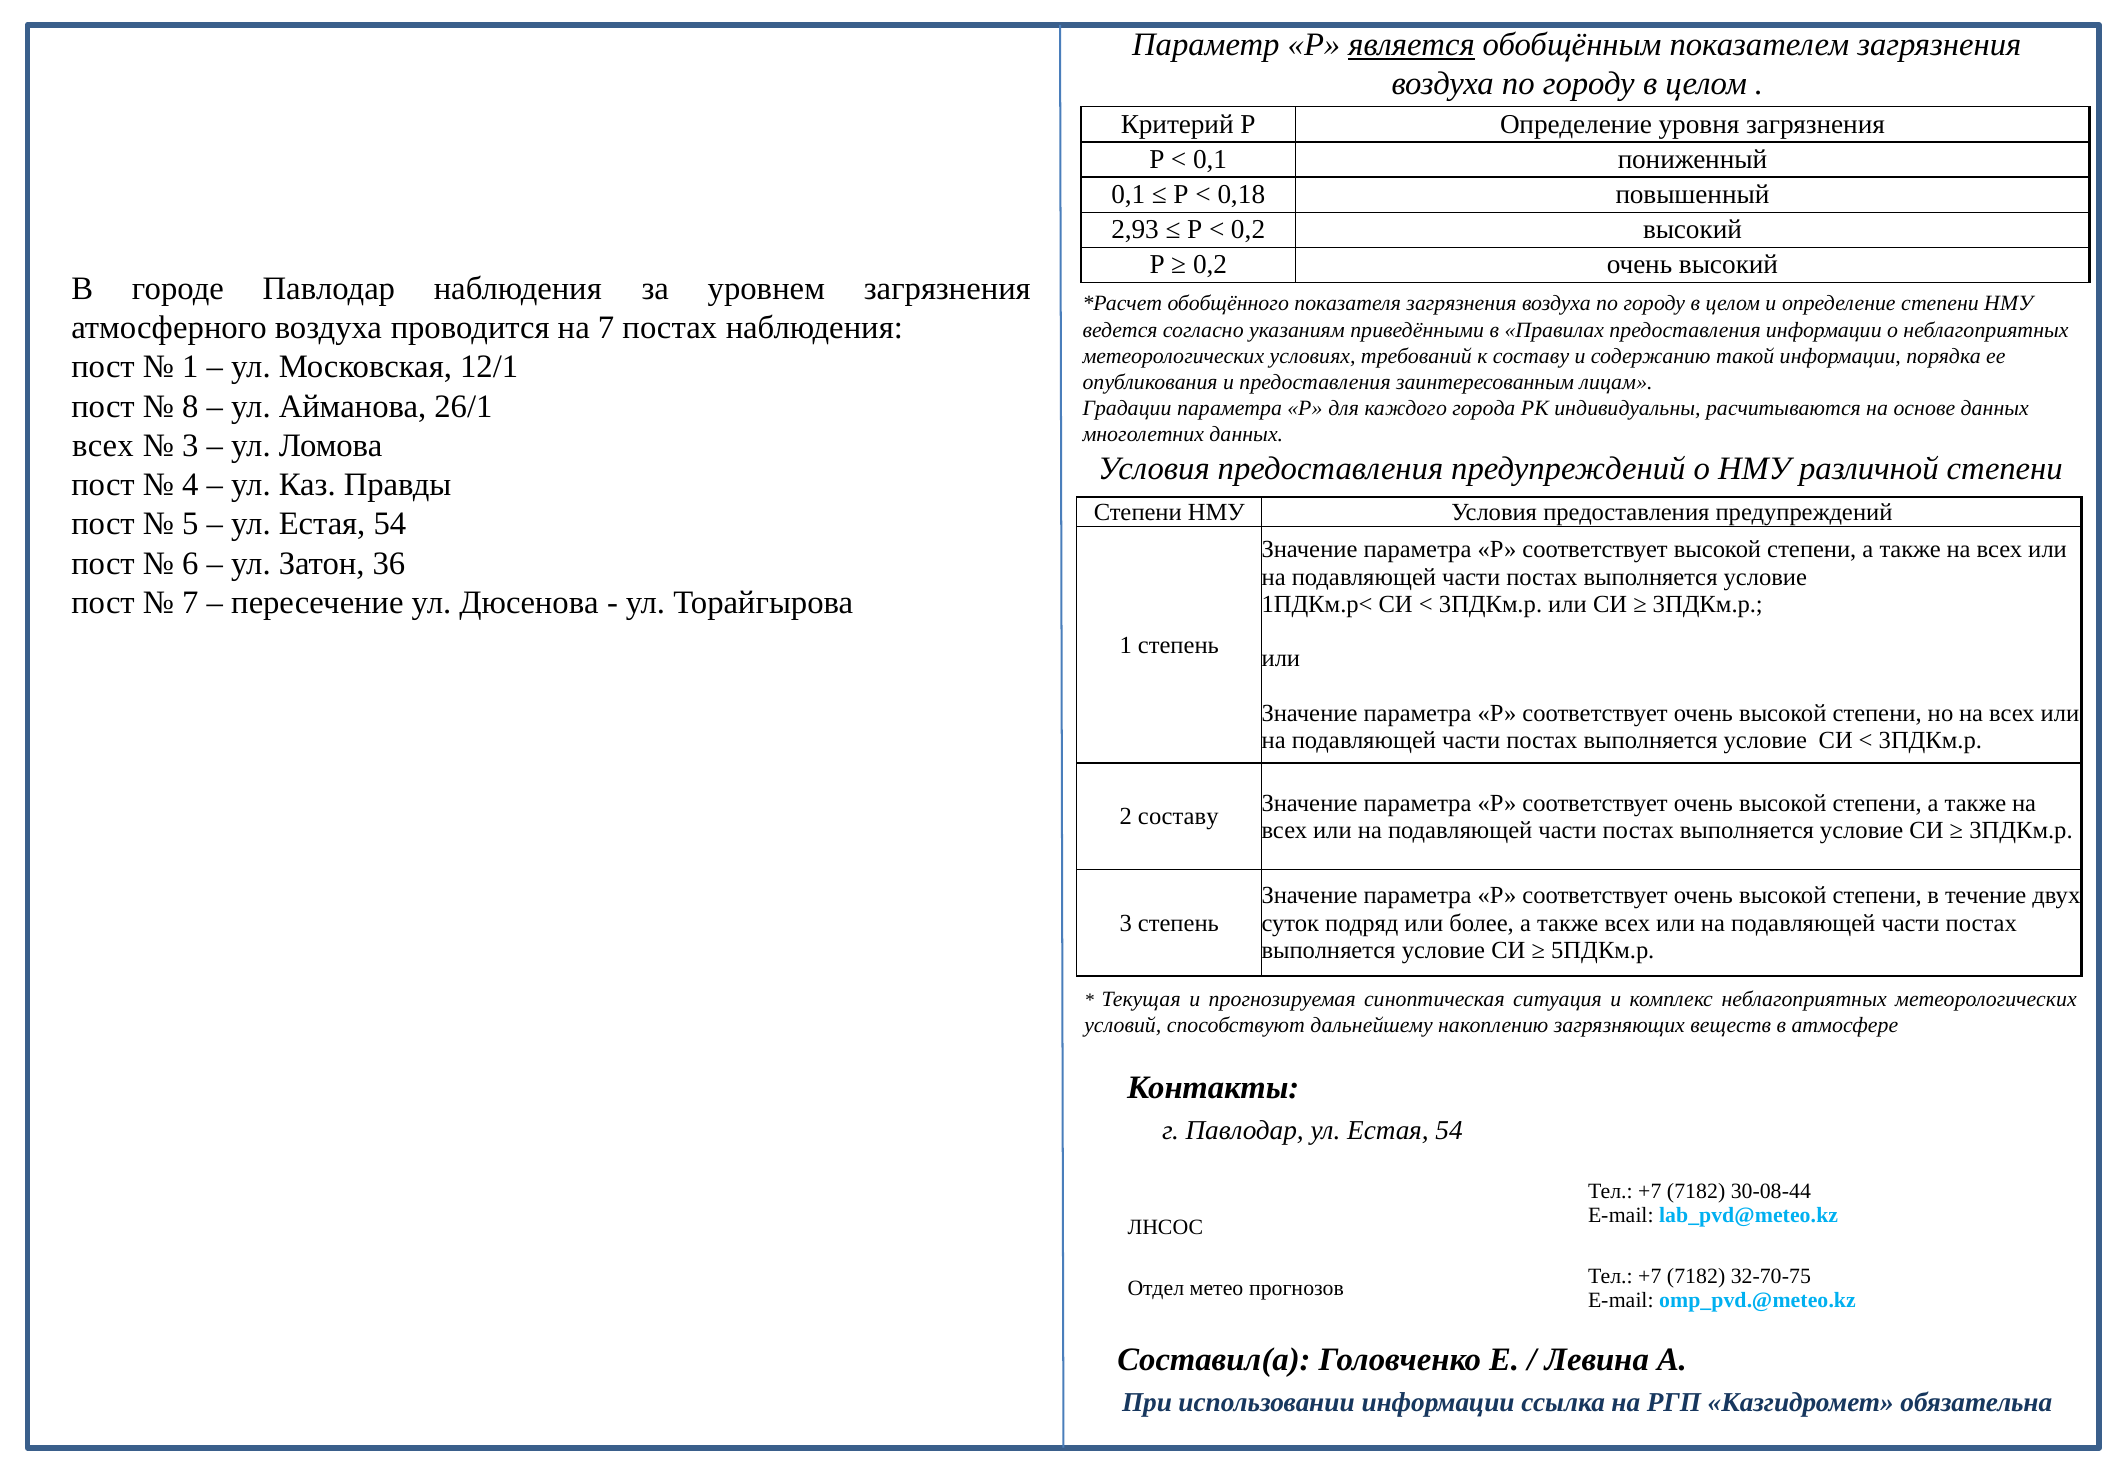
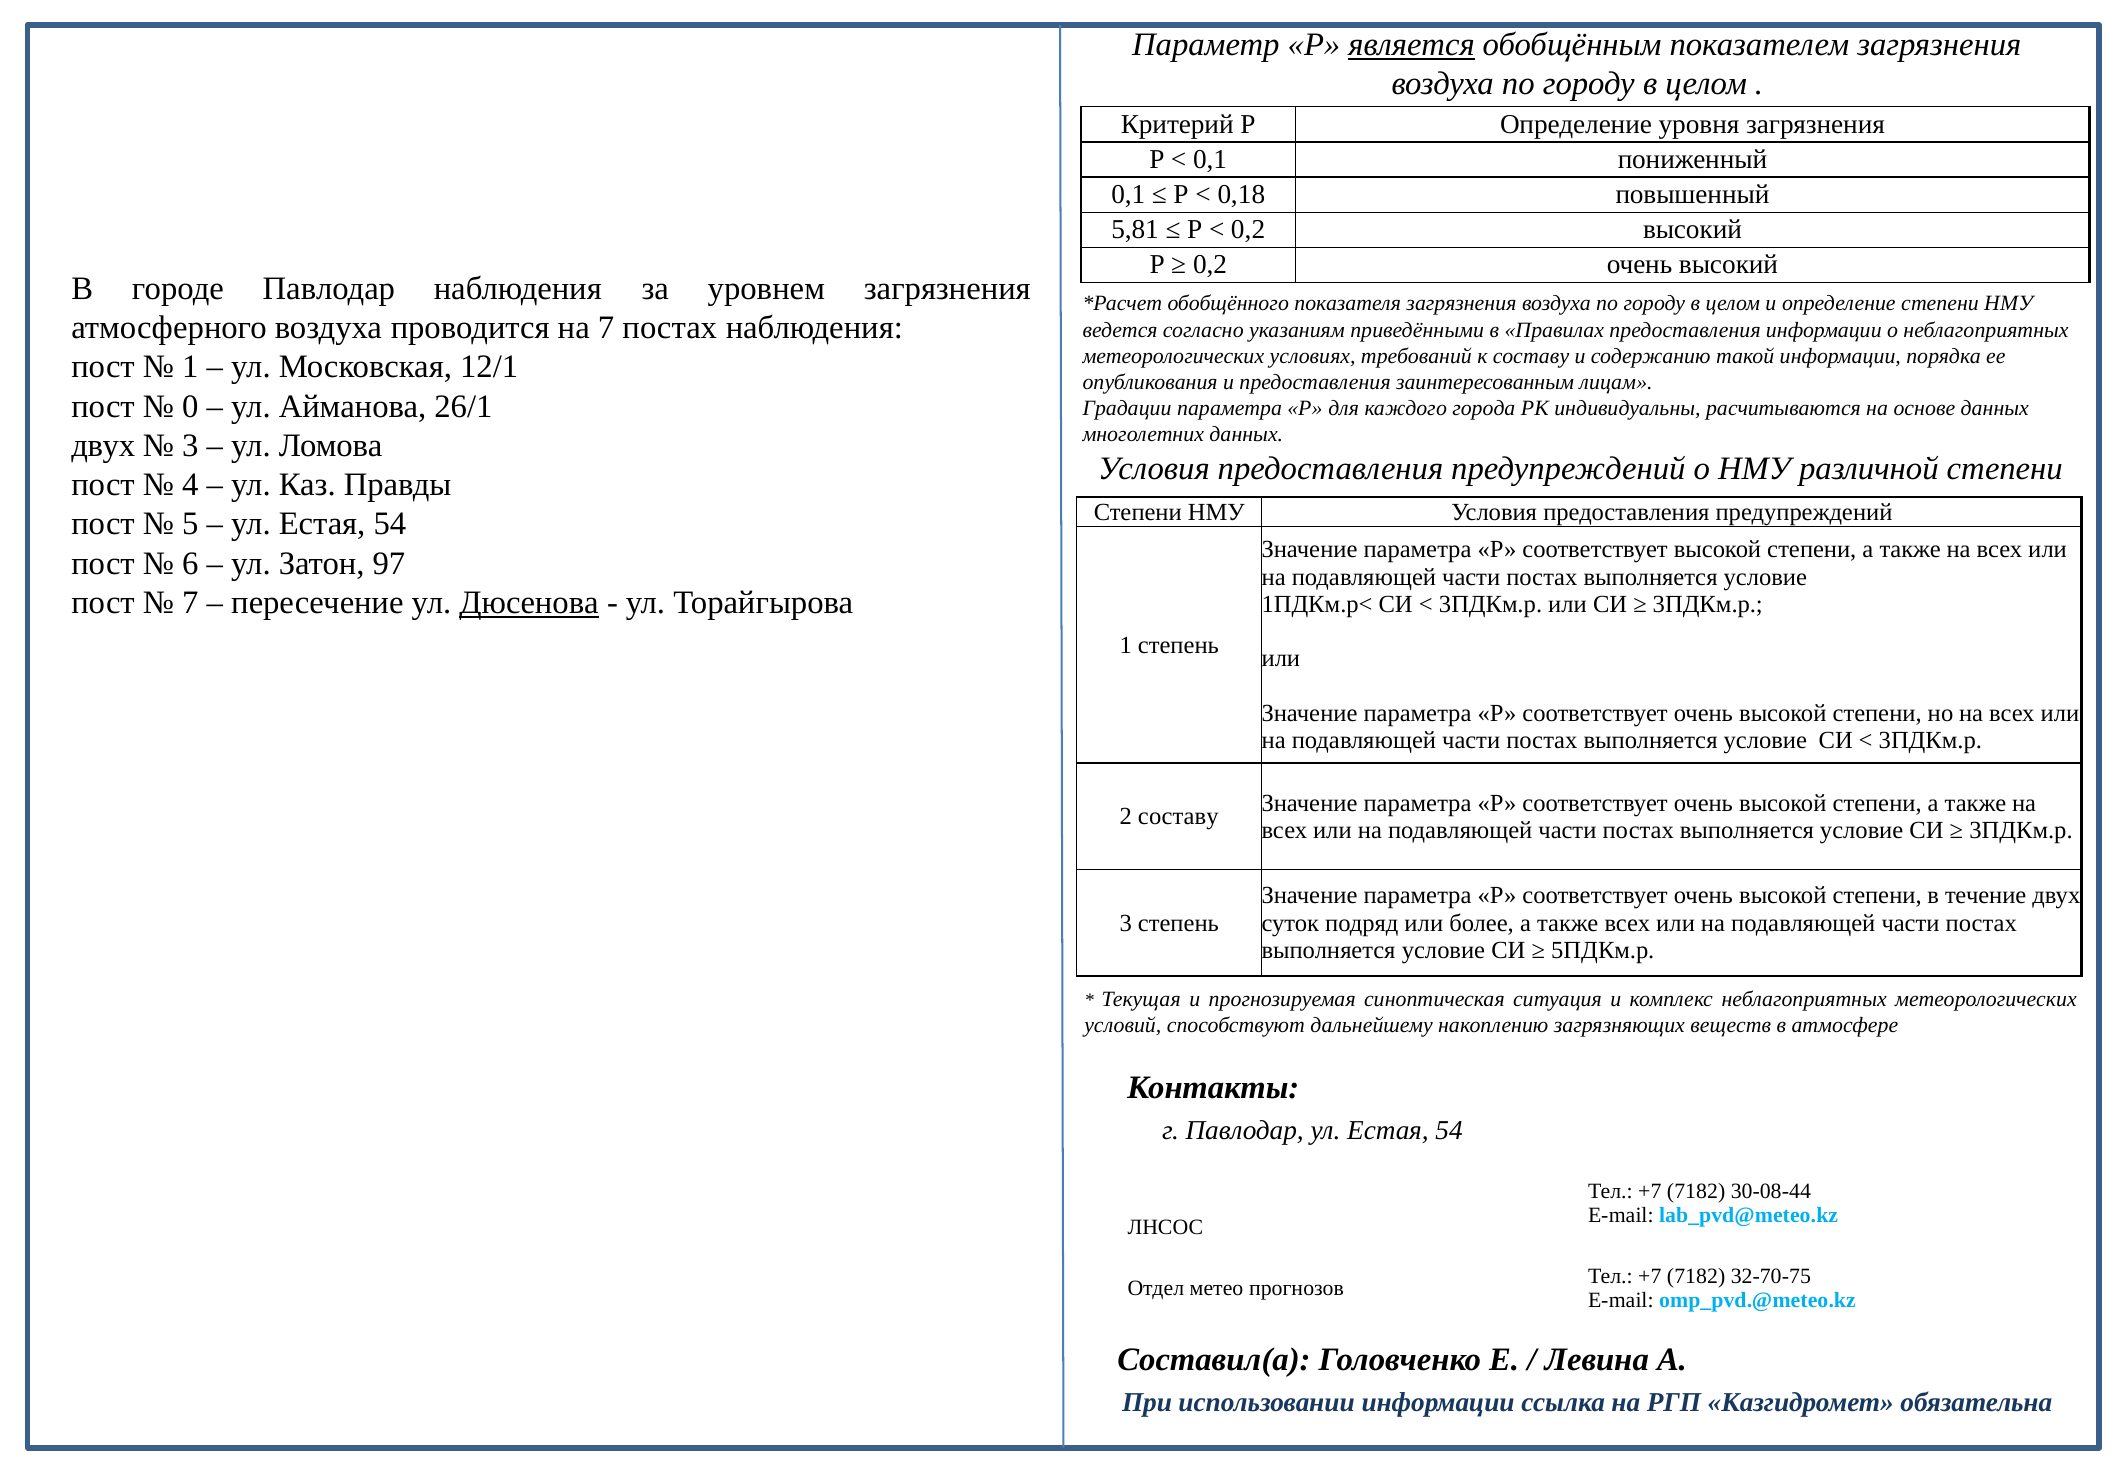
2,93: 2,93 -> 5,81 (1135, 229)
8: 8 -> 0 (190, 406)
всех: всех -> двух (103, 445)
36: 36 -> 97 (389, 563)
Дюсенова underline: none -> present (529, 603)
